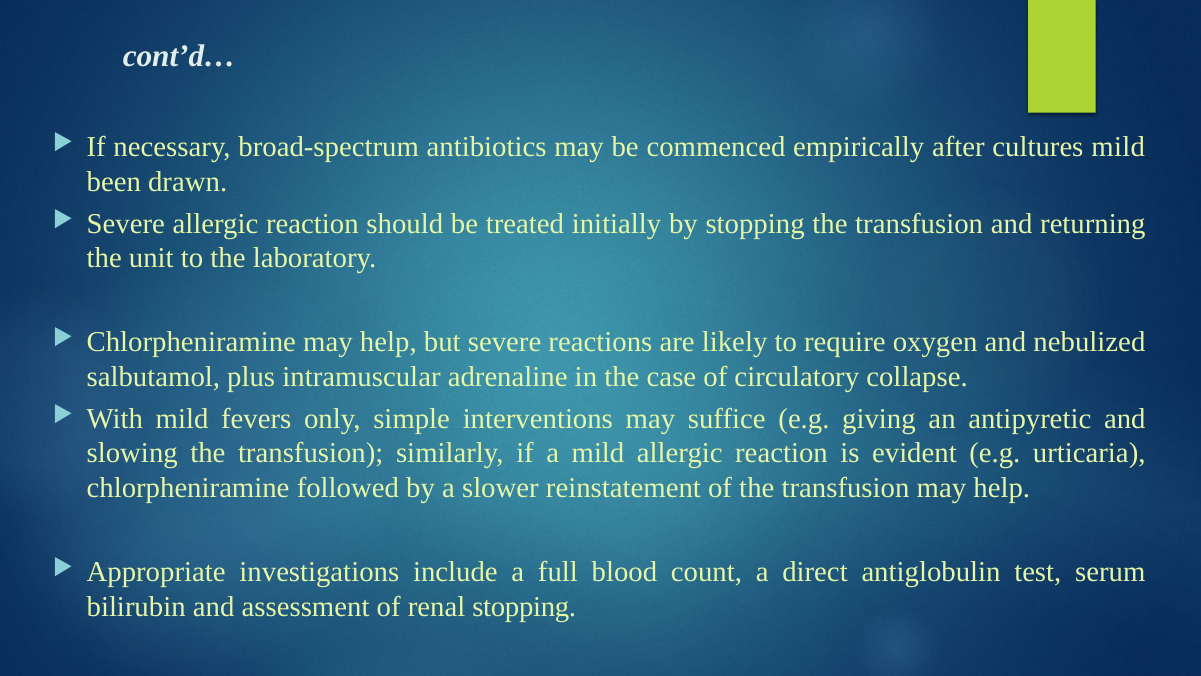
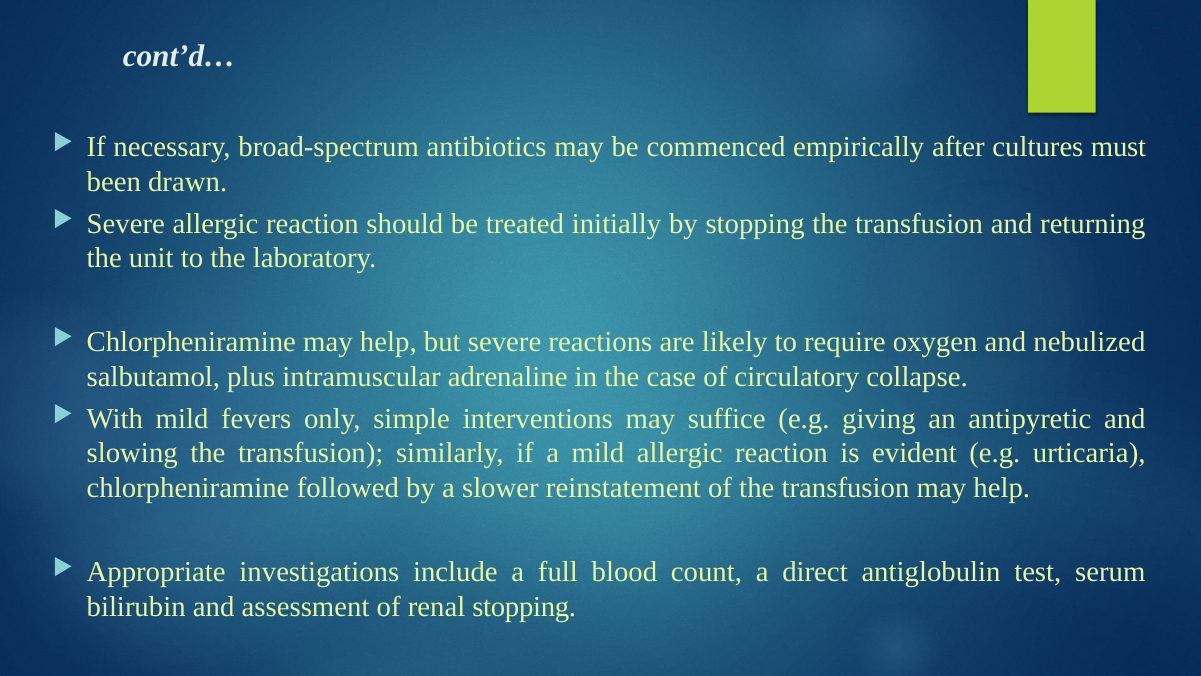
cultures mild: mild -> must (1118, 147)
